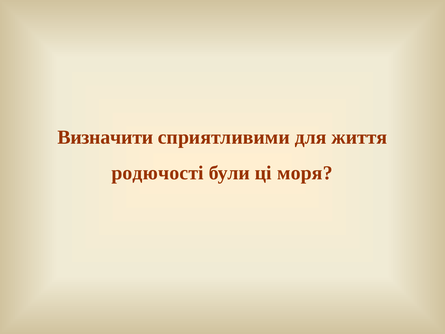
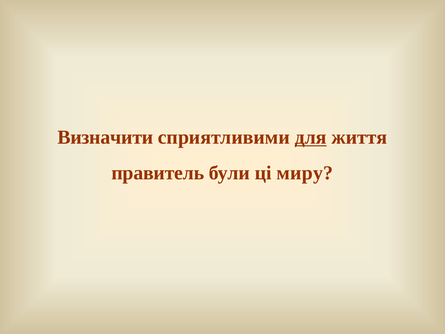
для underline: none -> present (311, 137)
родючості: родючості -> правитель (158, 173)
моря: моря -> миру (305, 173)
